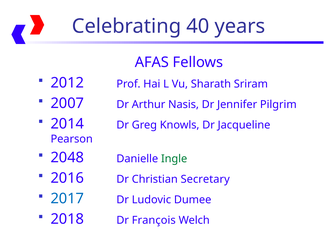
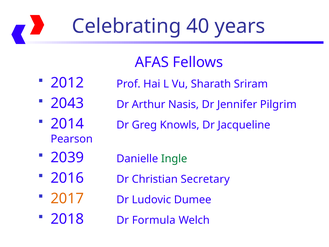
2007: 2007 -> 2043 (67, 103)
2048: 2048 -> 2039 (67, 157)
2017 colour: blue -> orange (67, 198)
François: François -> Formula (154, 220)
